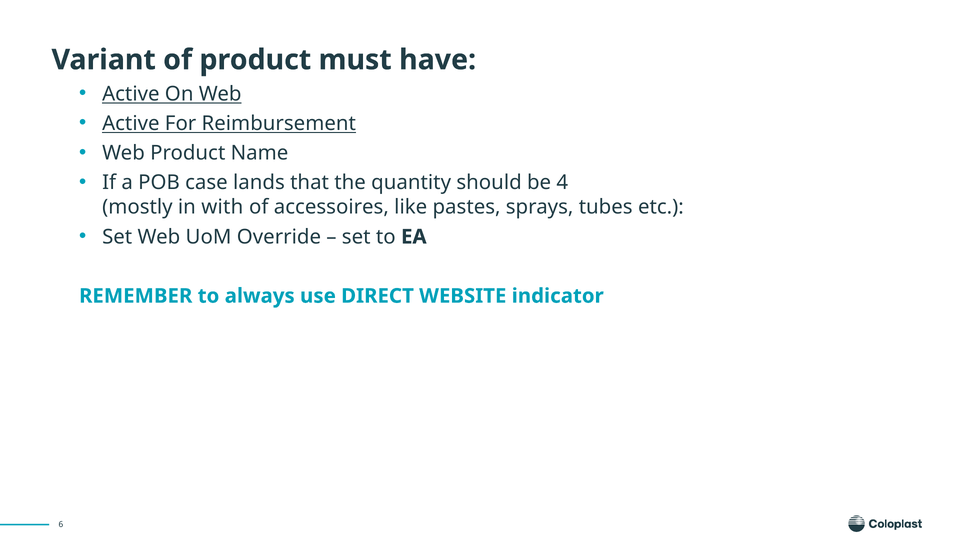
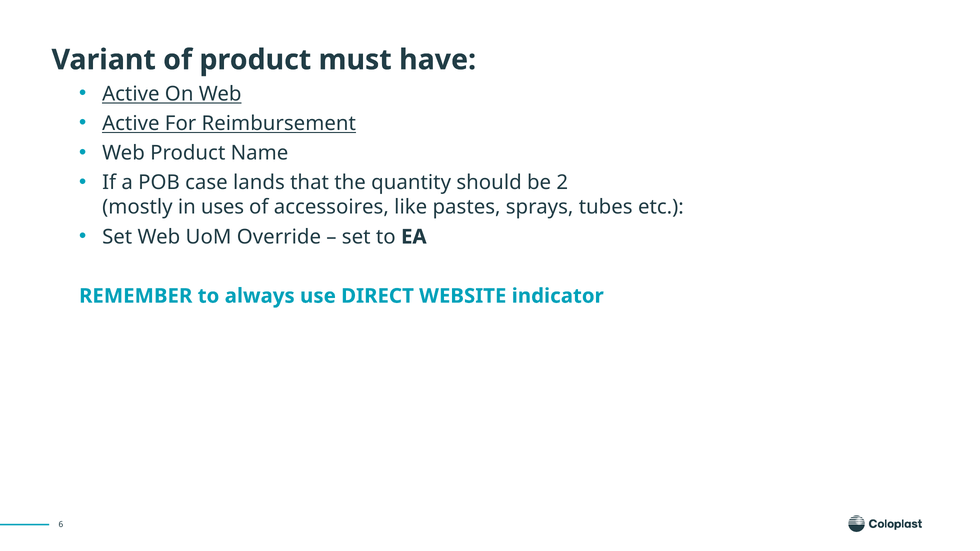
4: 4 -> 2 (562, 183)
with: with -> uses (223, 207)
